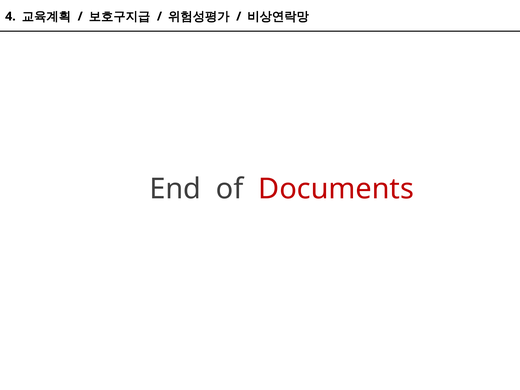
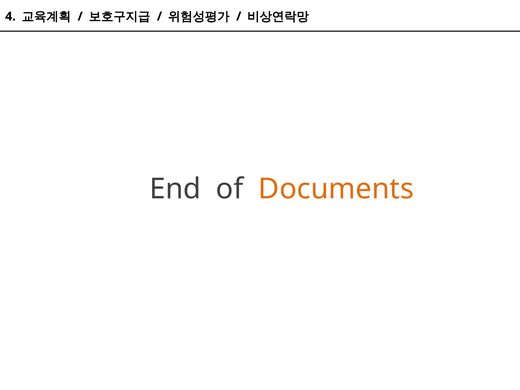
Documents colour: red -> orange (336, 189)
